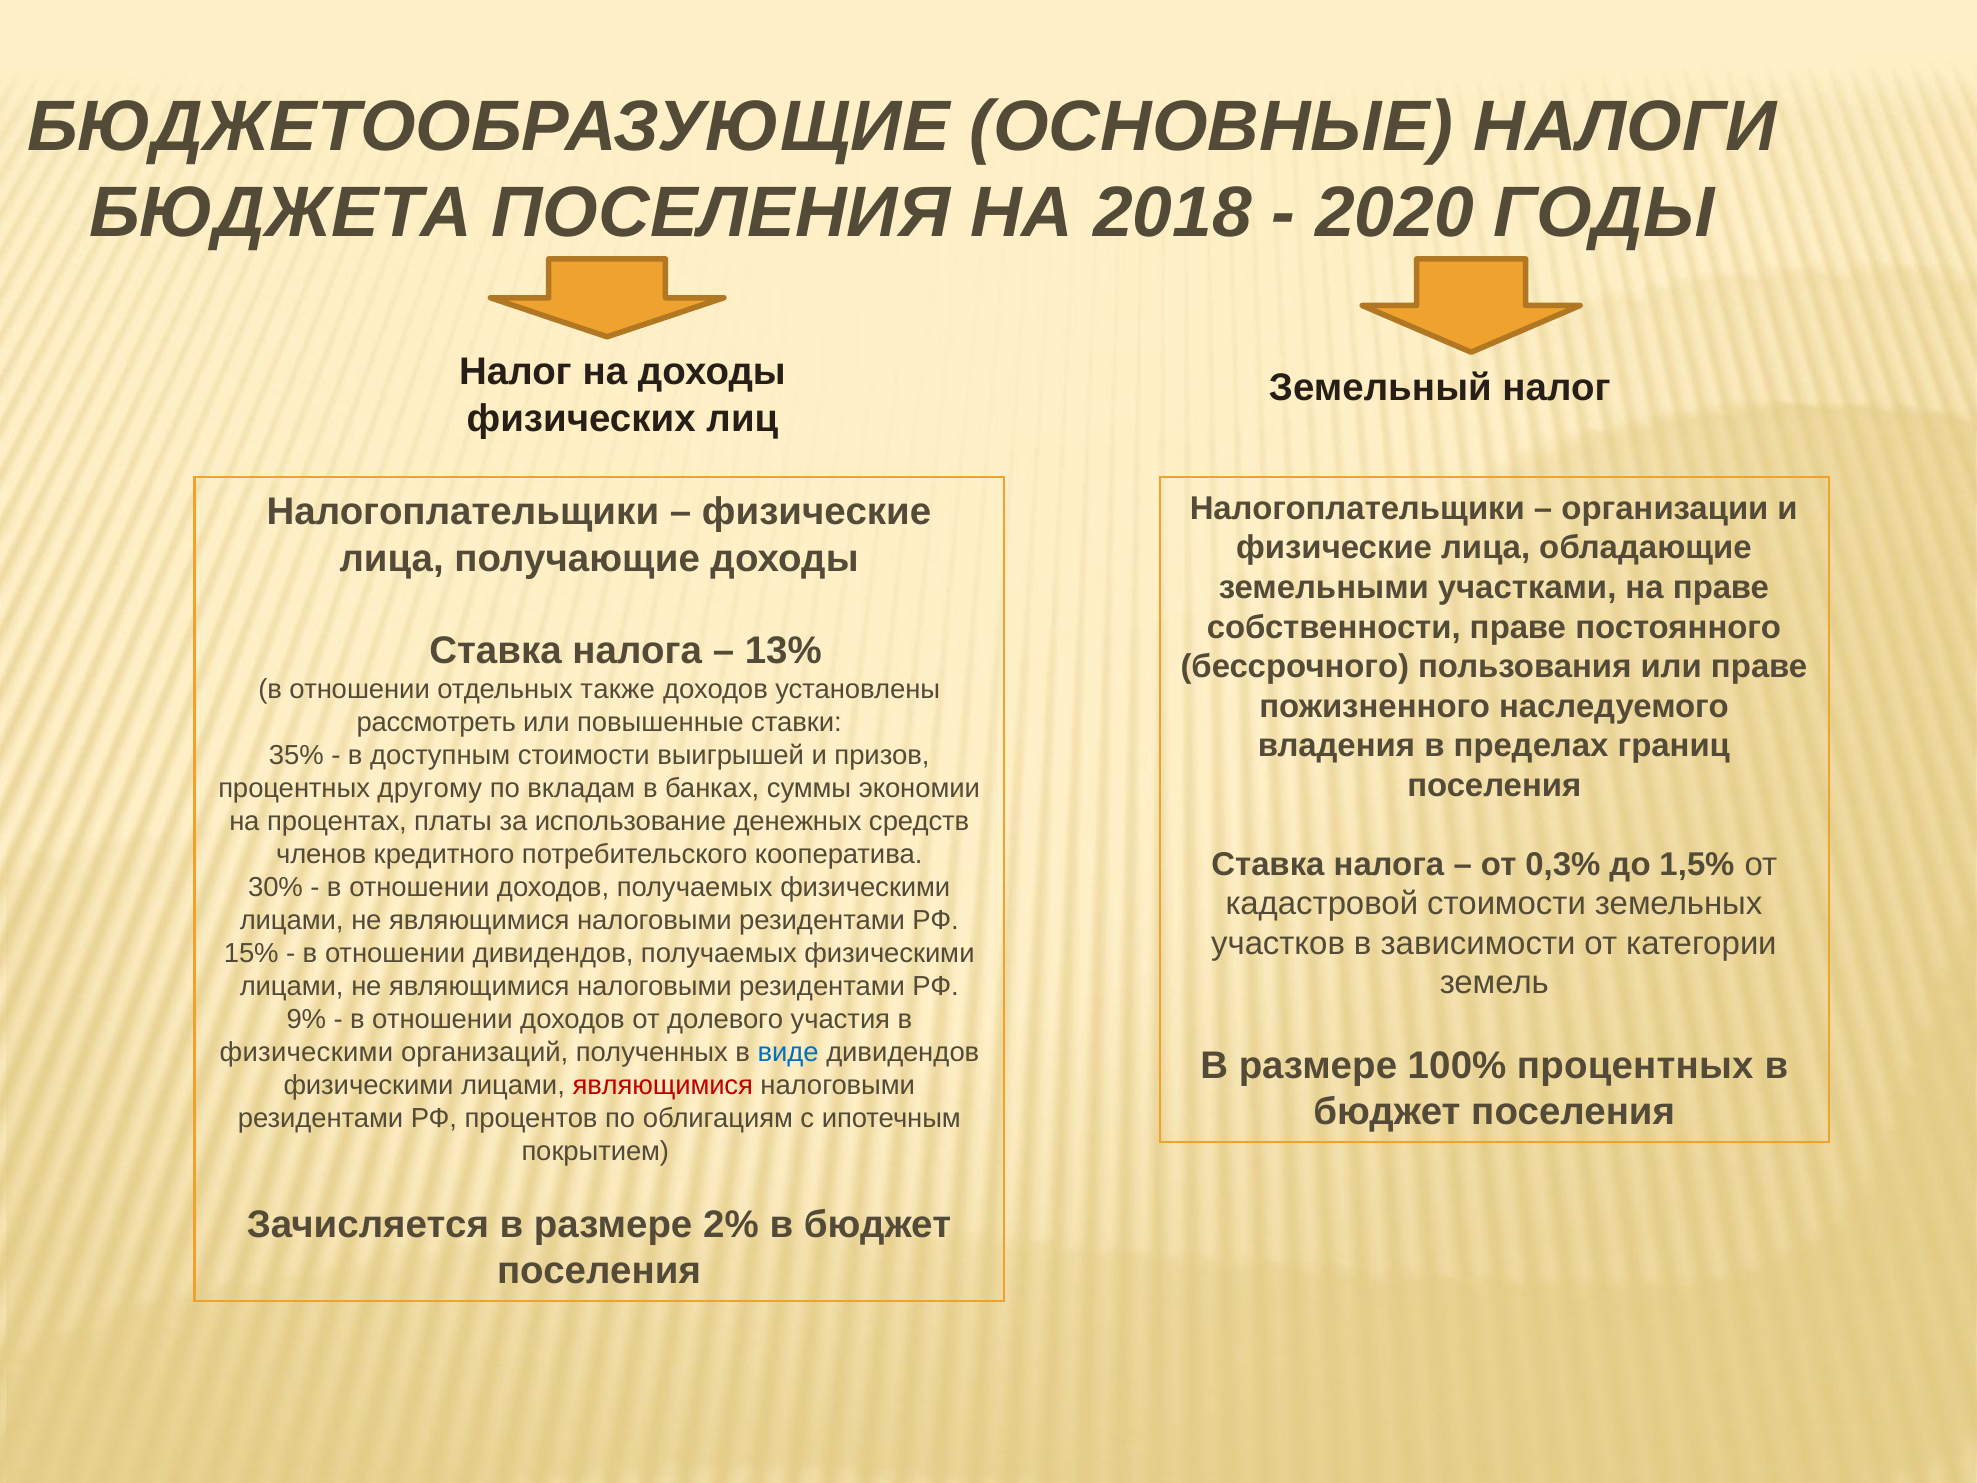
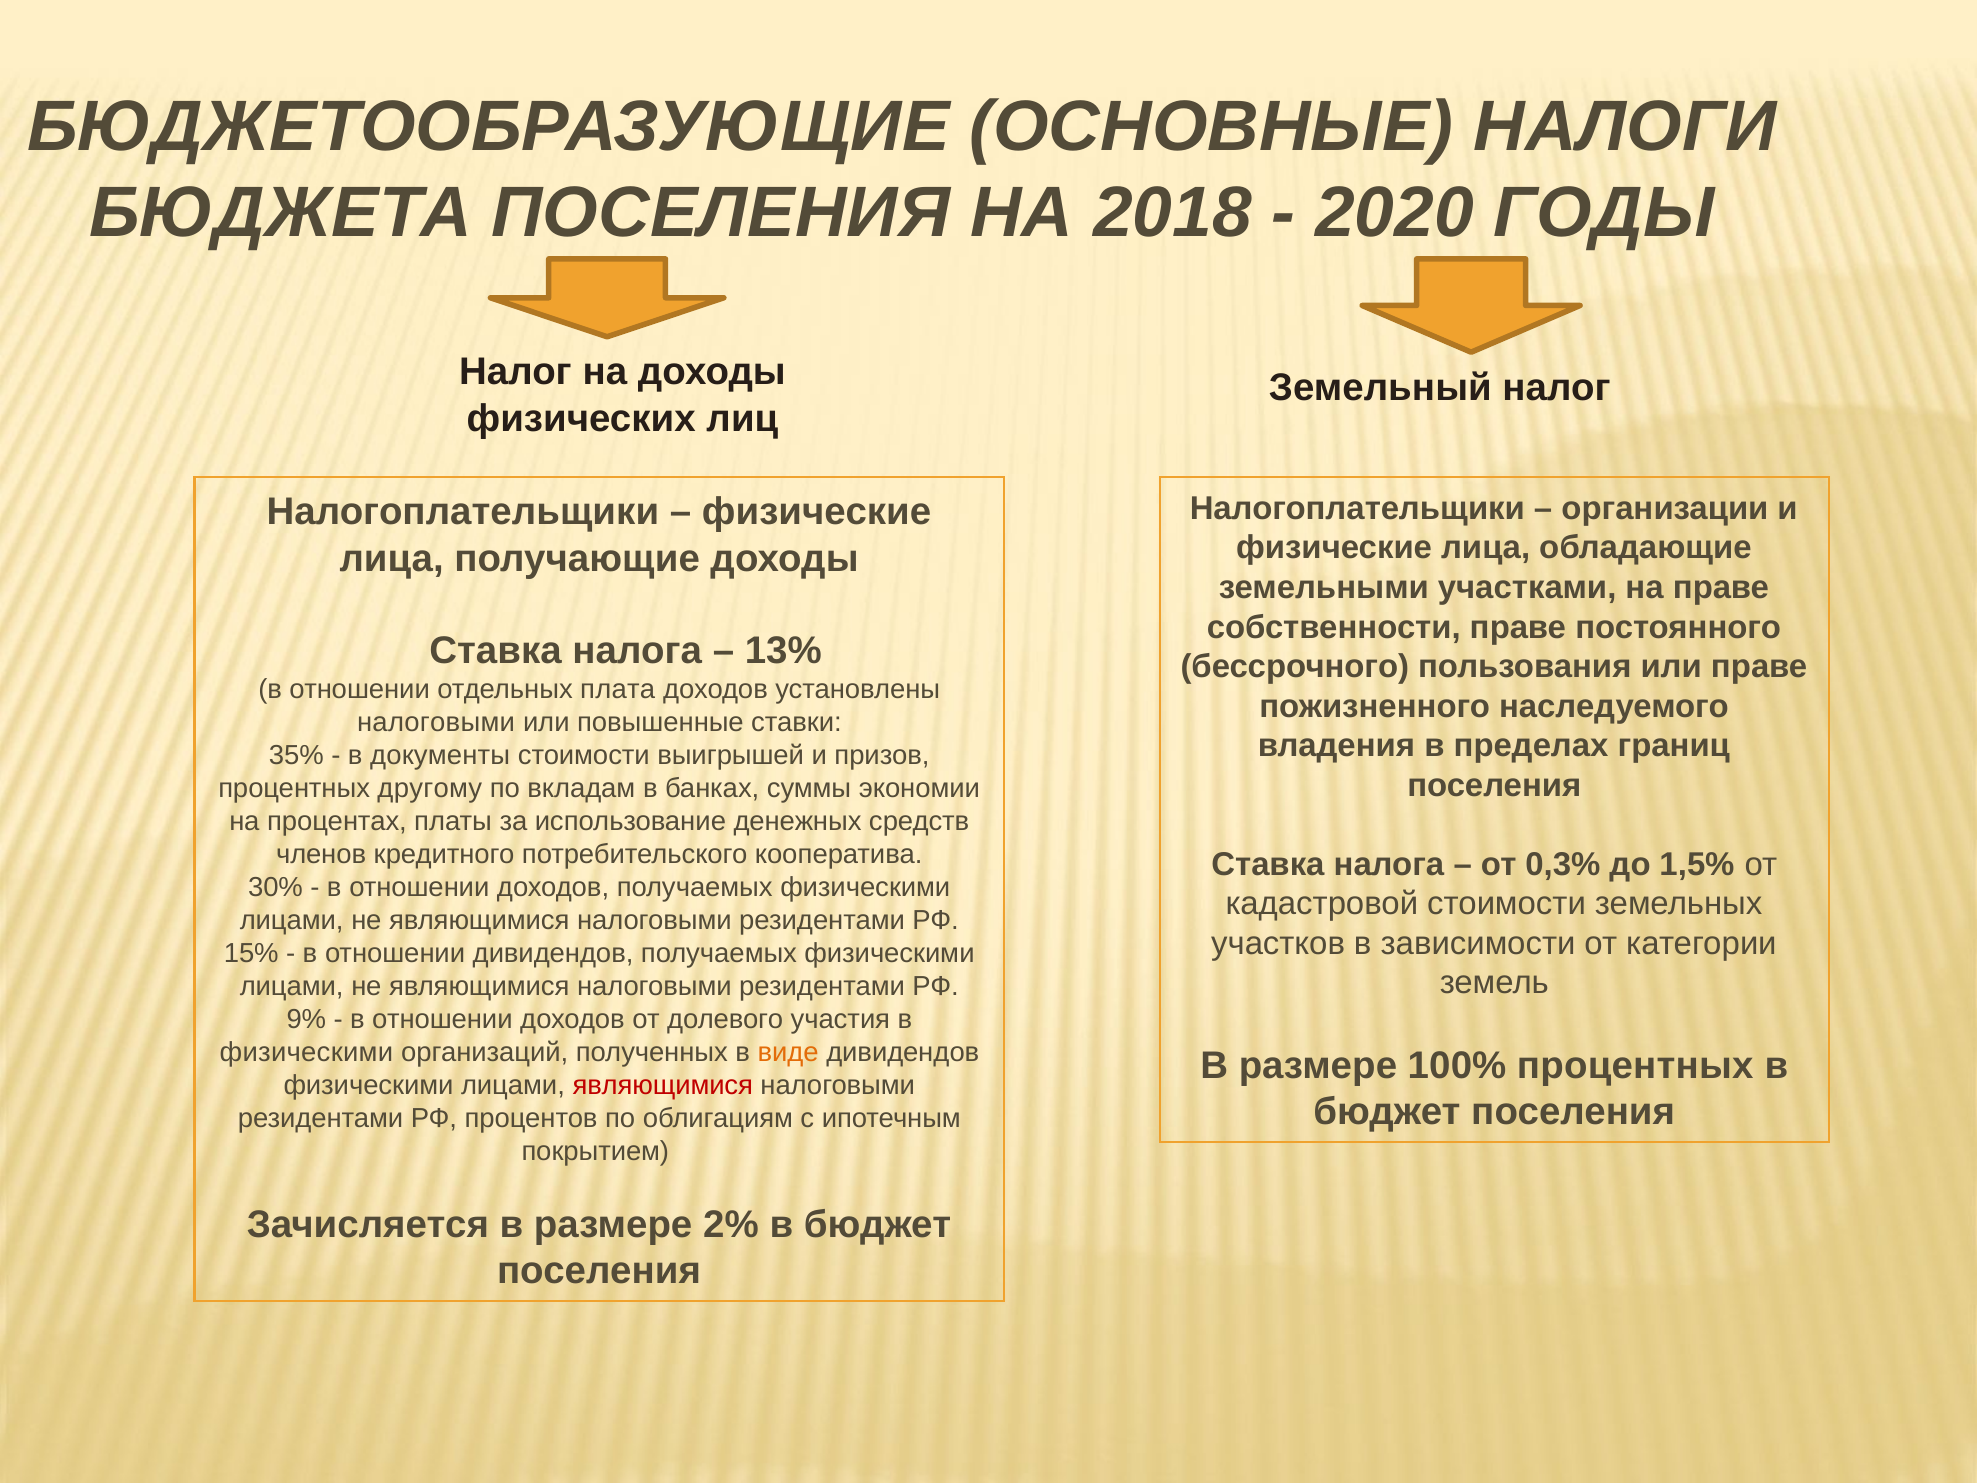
также: также -> плата (618, 689)
рассмотреть: рассмотреть -> налоговыми (436, 722)
доступным: доступным -> документы (440, 755)
виде colour: blue -> orange (788, 1052)
